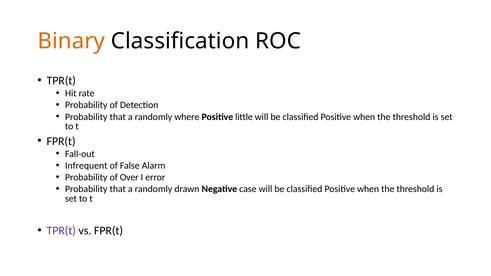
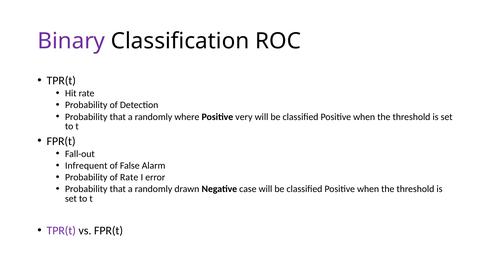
Binary colour: orange -> purple (71, 41)
little: little -> very (244, 117)
of Over: Over -> Rate (129, 178)
